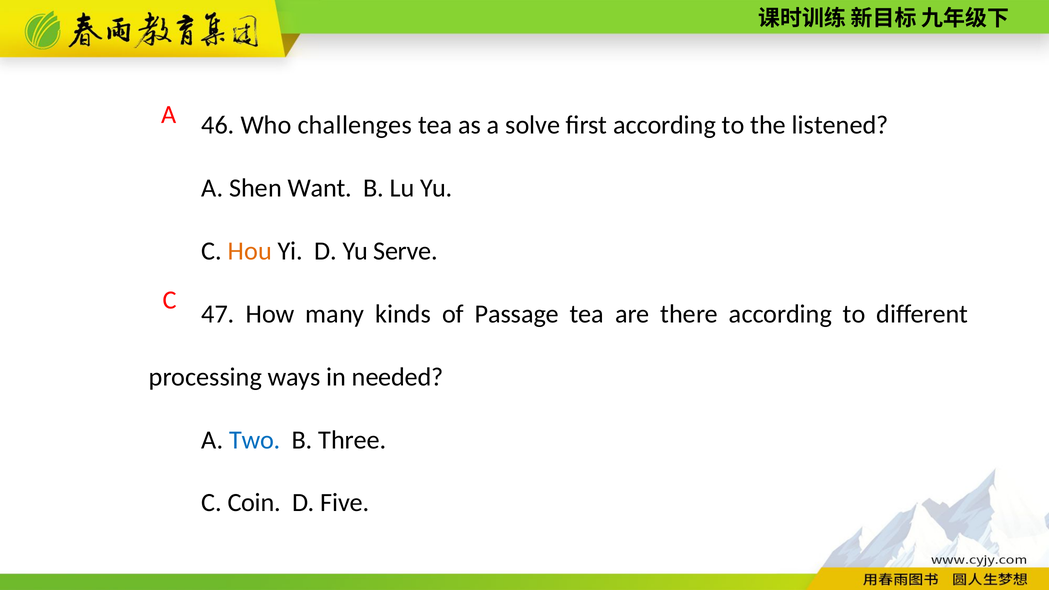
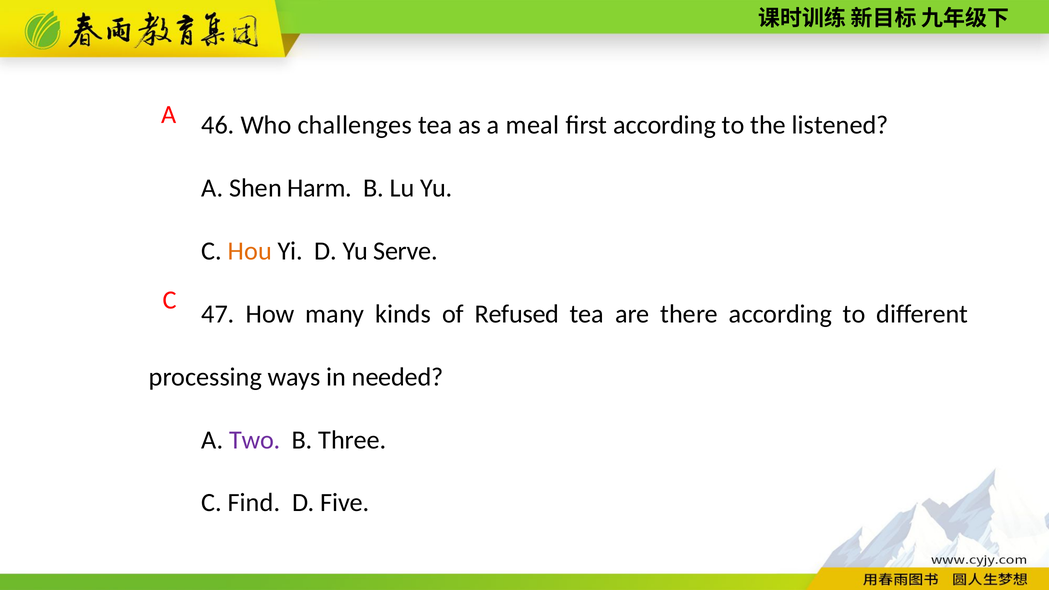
solve: solve -> meal (533, 125)
Want: Want -> Harm (320, 188)
Passage: Passage -> Refused (517, 314)
Two colour: blue -> purple (255, 440)
Coin: Coin -> Find (254, 503)
